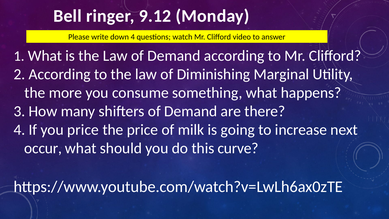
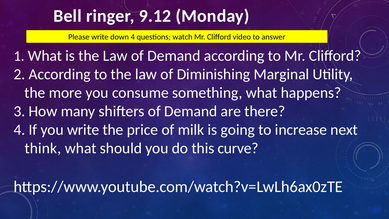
you price: price -> write (83, 130)
occur: occur -> think (43, 148)
